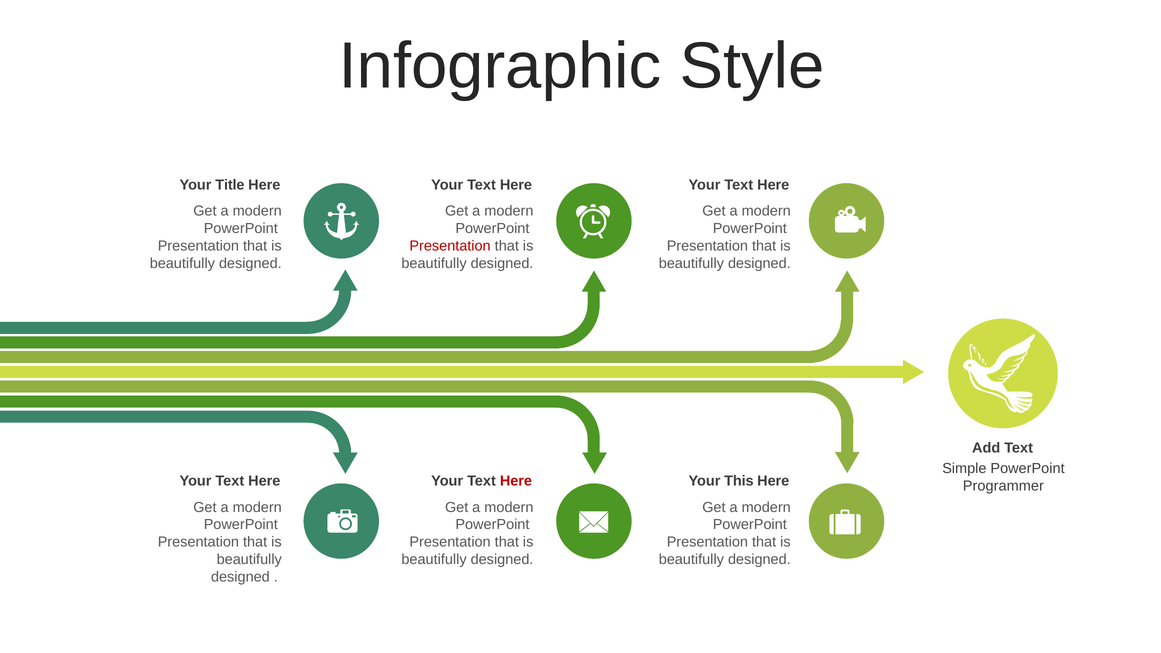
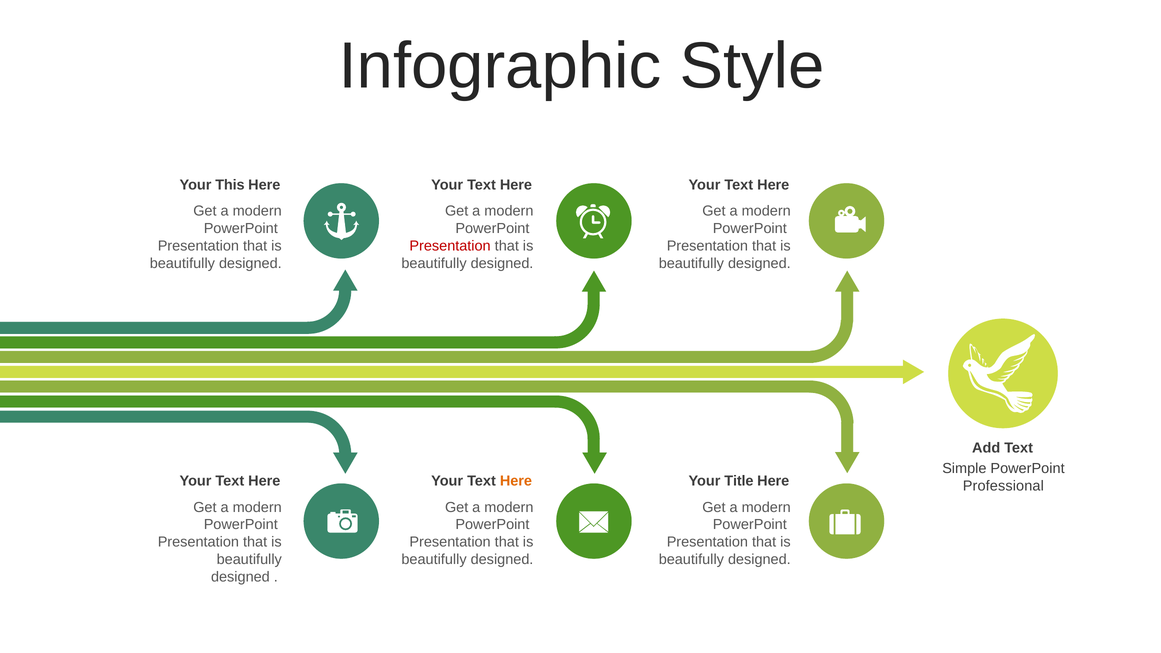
Title: Title -> This (230, 185)
Here colour: red -> orange (516, 481)
This: This -> Title (739, 481)
Programmer: Programmer -> Professional (1003, 486)
